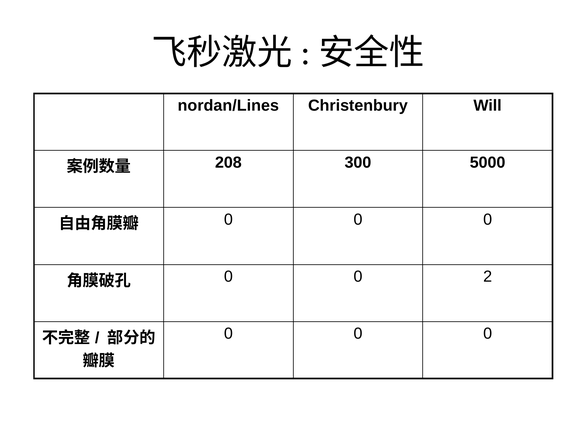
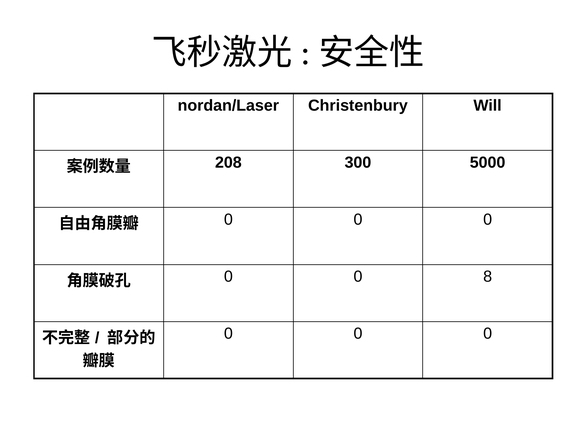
nordan/Lines: nordan/Lines -> nordan/Laser (228, 106)
2: 2 -> 8 (488, 277)
